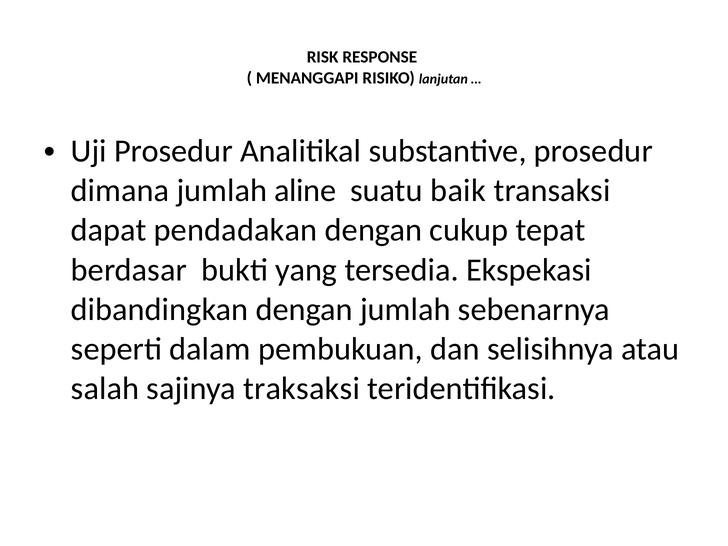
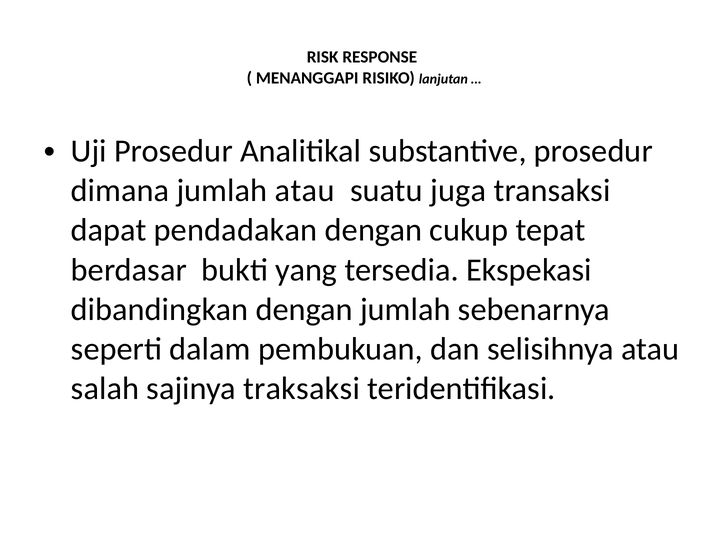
jumlah aline: aline -> atau (305, 191)
baik: baik -> juga (458, 191)
